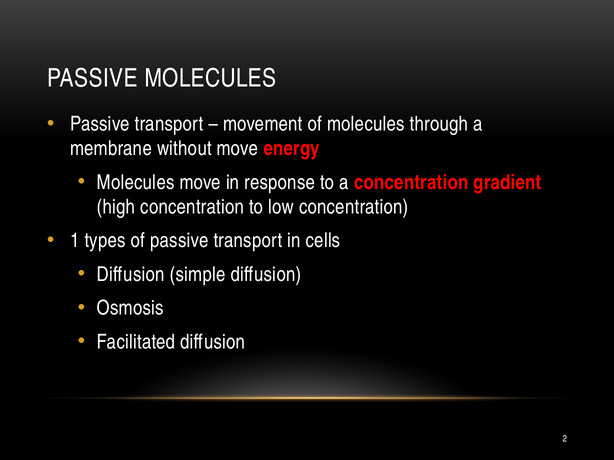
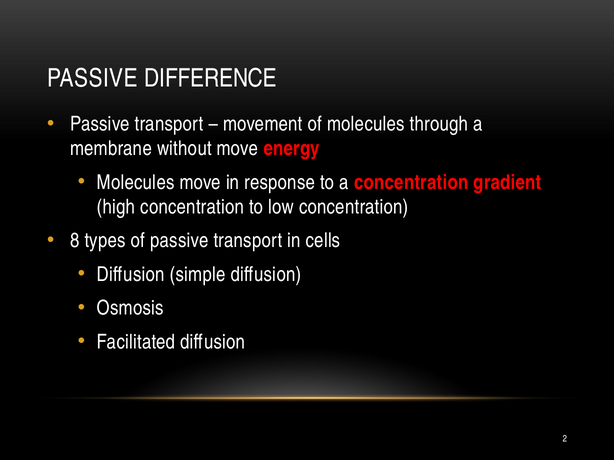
PASSIVE MOLECULES: MOLECULES -> DIFFERENCE (211, 79)
1: 1 -> 8 (75, 241)
